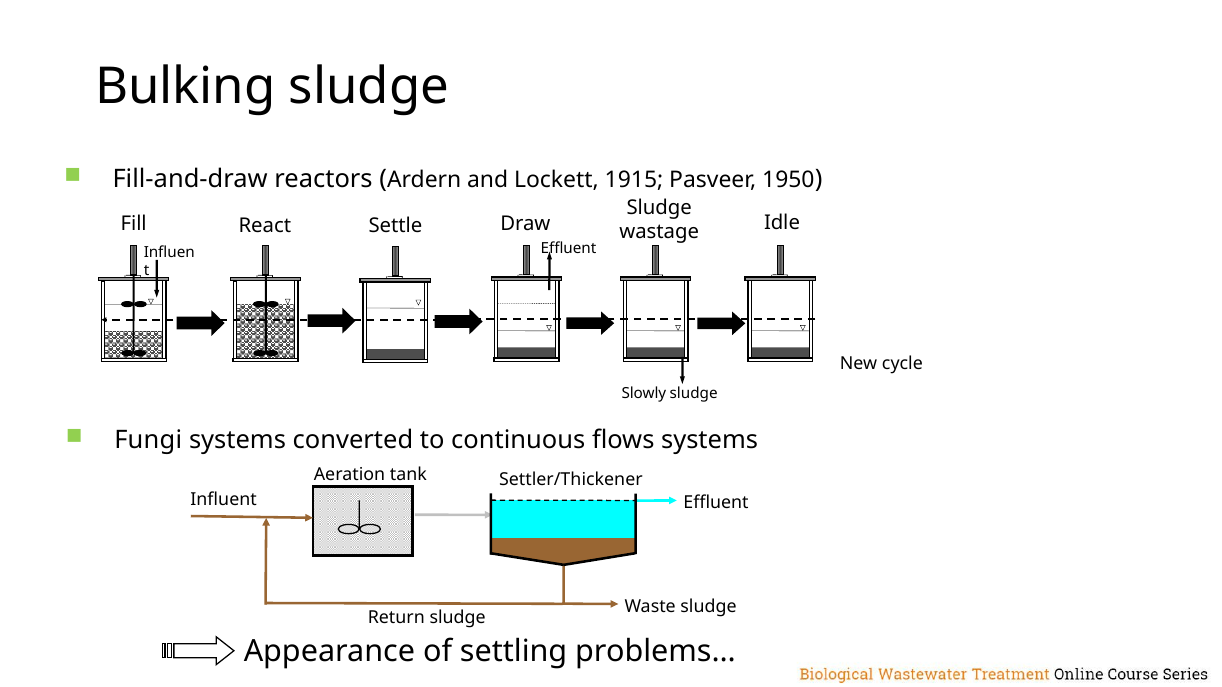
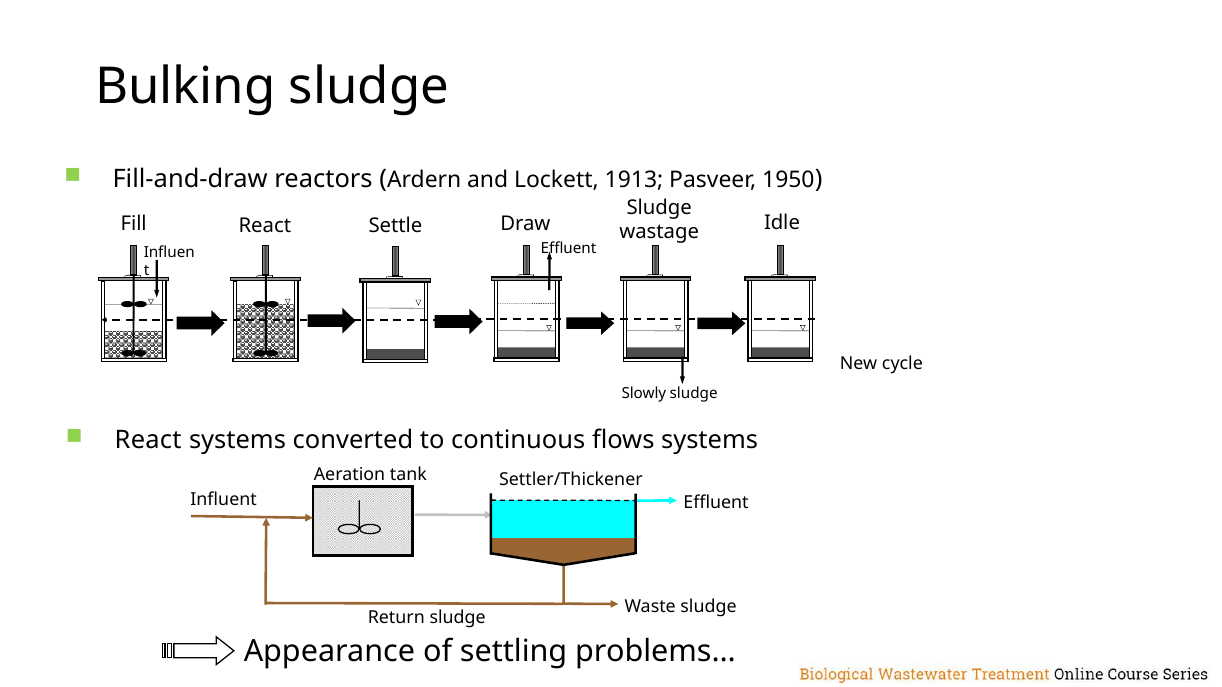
1915: 1915 -> 1913 (634, 180)
Fungi: Fungi -> React (148, 440)
